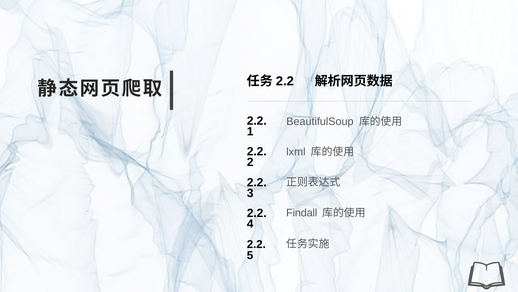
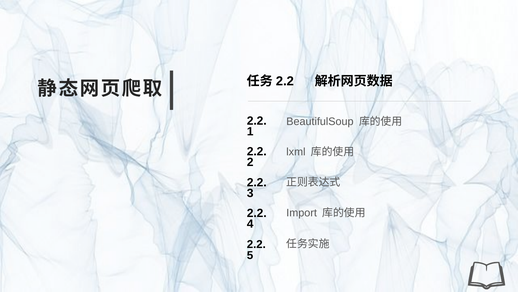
Findall: Findall -> Import (302, 213)
